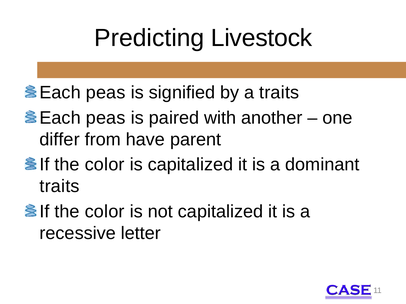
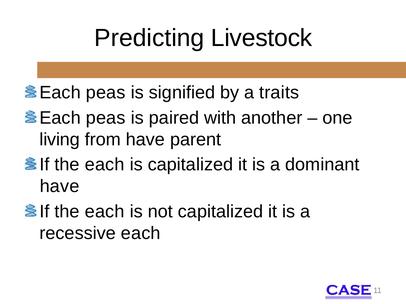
differ: differ -> living (60, 140)
color: color -> each (105, 165)
traits: traits -> have (60, 187)
color: color -> each (105, 212)
recessive letter: letter -> each (141, 234)
